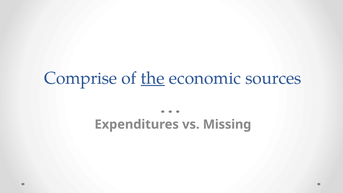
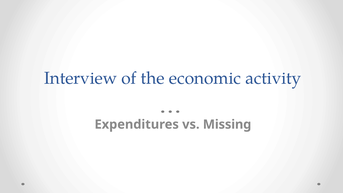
Comprise: Comprise -> Interview (81, 78)
the underline: present -> none (153, 78)
sources: sources -> activity (273, 78)
